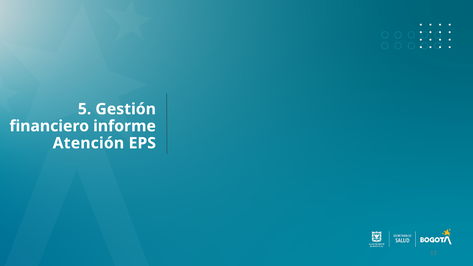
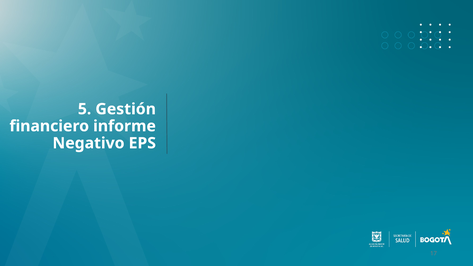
Atención: Atención -> Negativo (88, 143)
